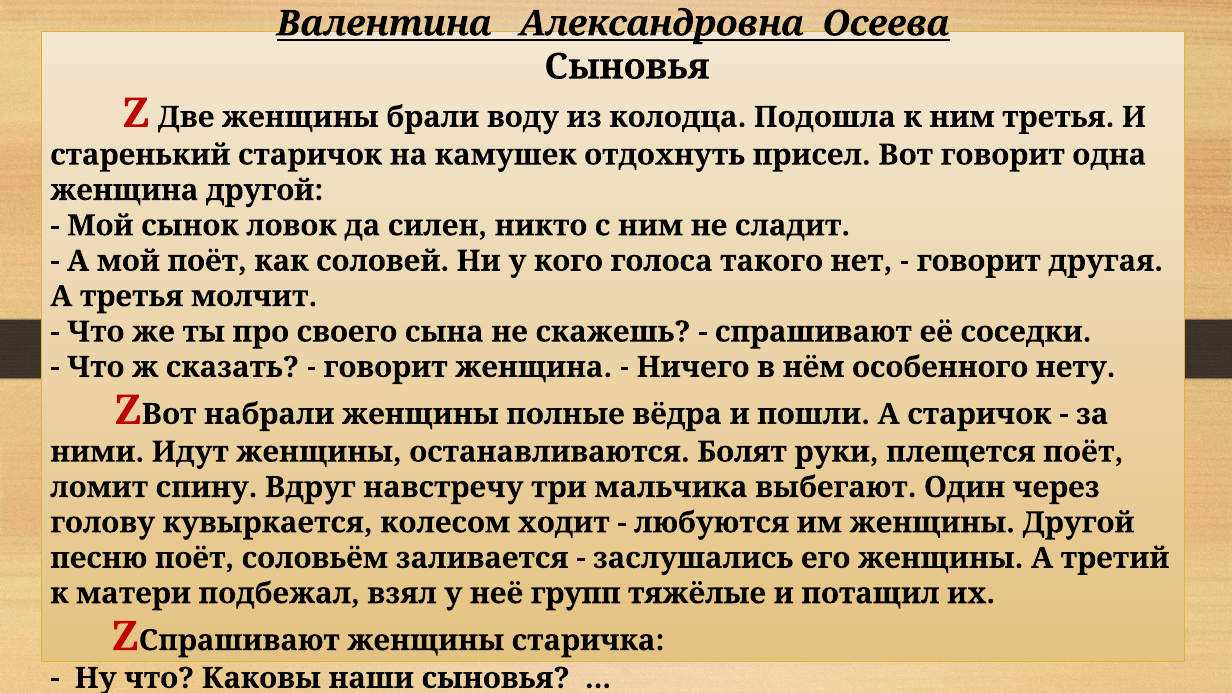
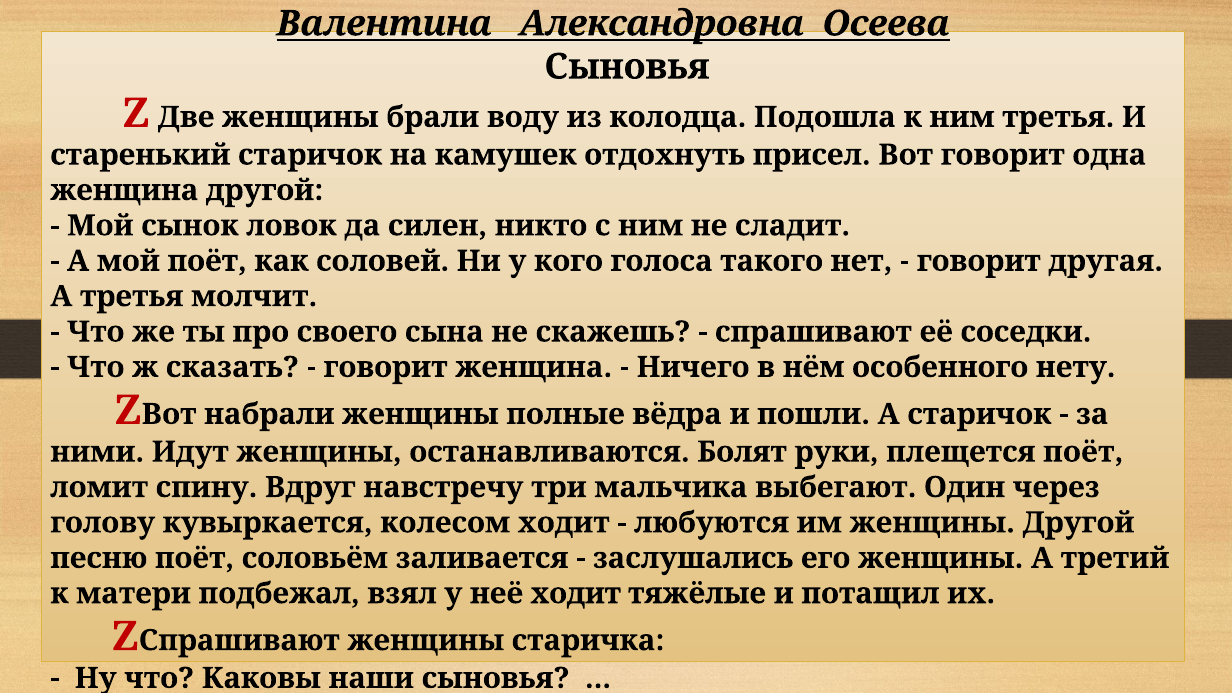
неё групп: групп -> ходит (576, 594)
